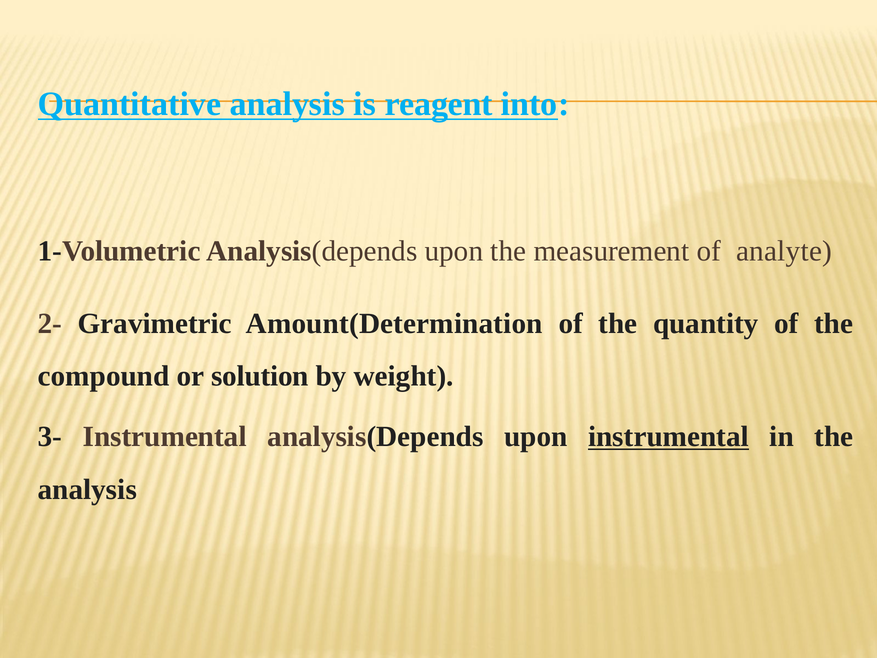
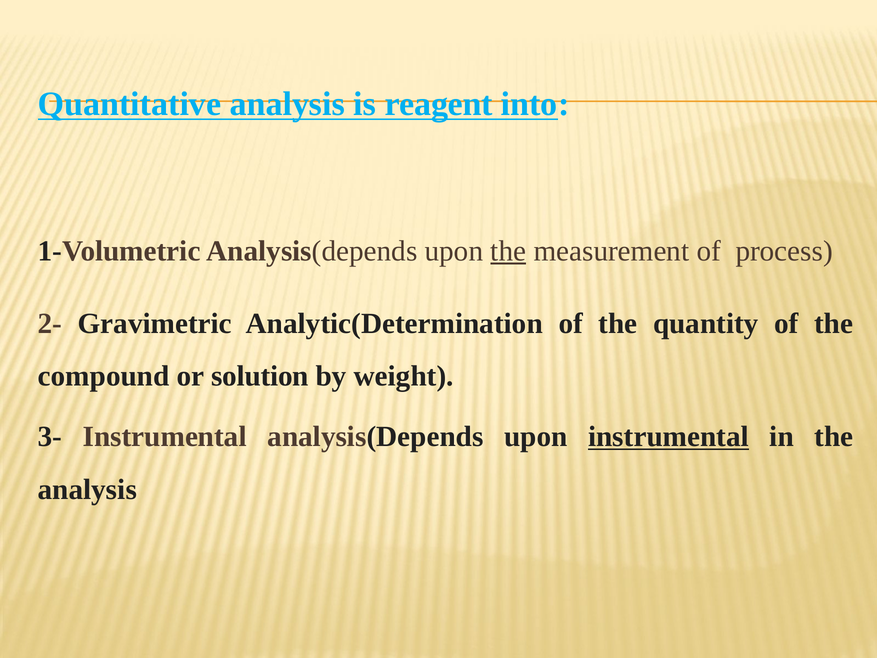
the underline: none -> present (508, 251)
analyte: analyte -> process (784, 251)
Amount(Determination: Amount(Determination -> Analytic(Determination (394, 324)
